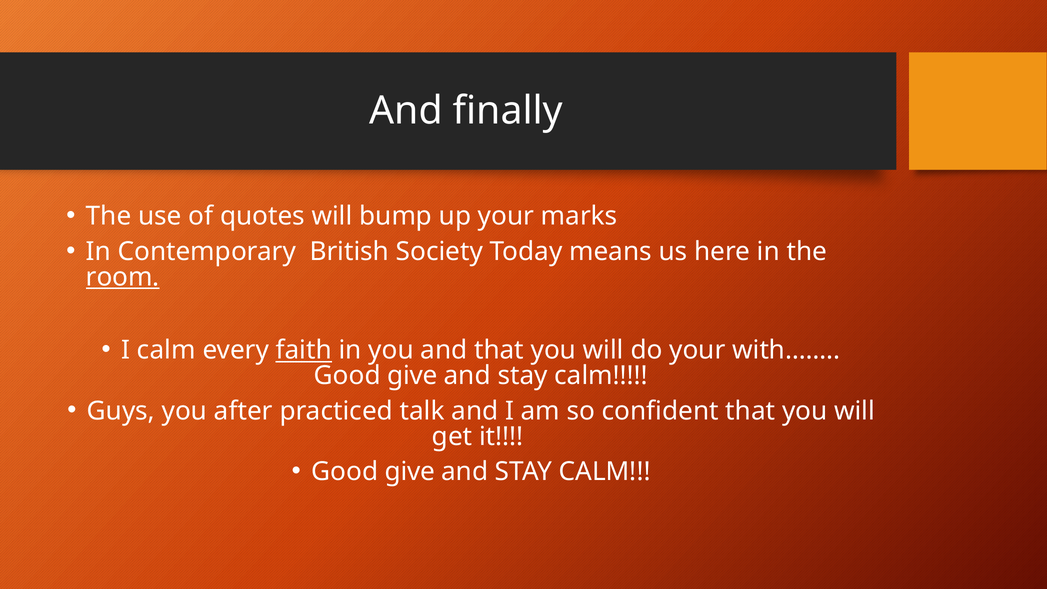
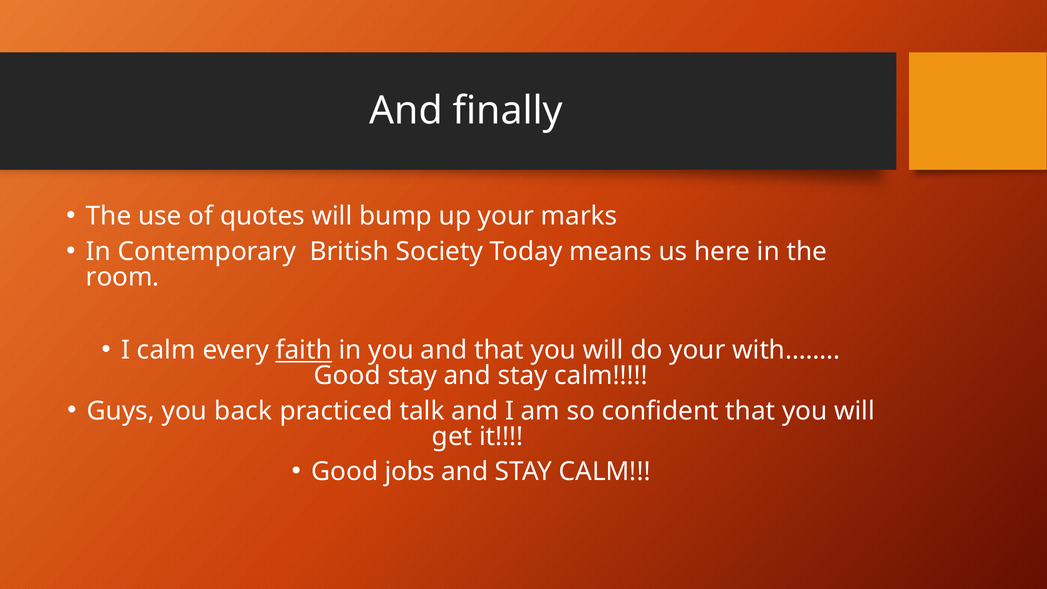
room underline: present -> none (123, 277)
give: give -> stay (412, 376)
after: after -> back (243, 411)
give: give -> jobs (410, 472)
